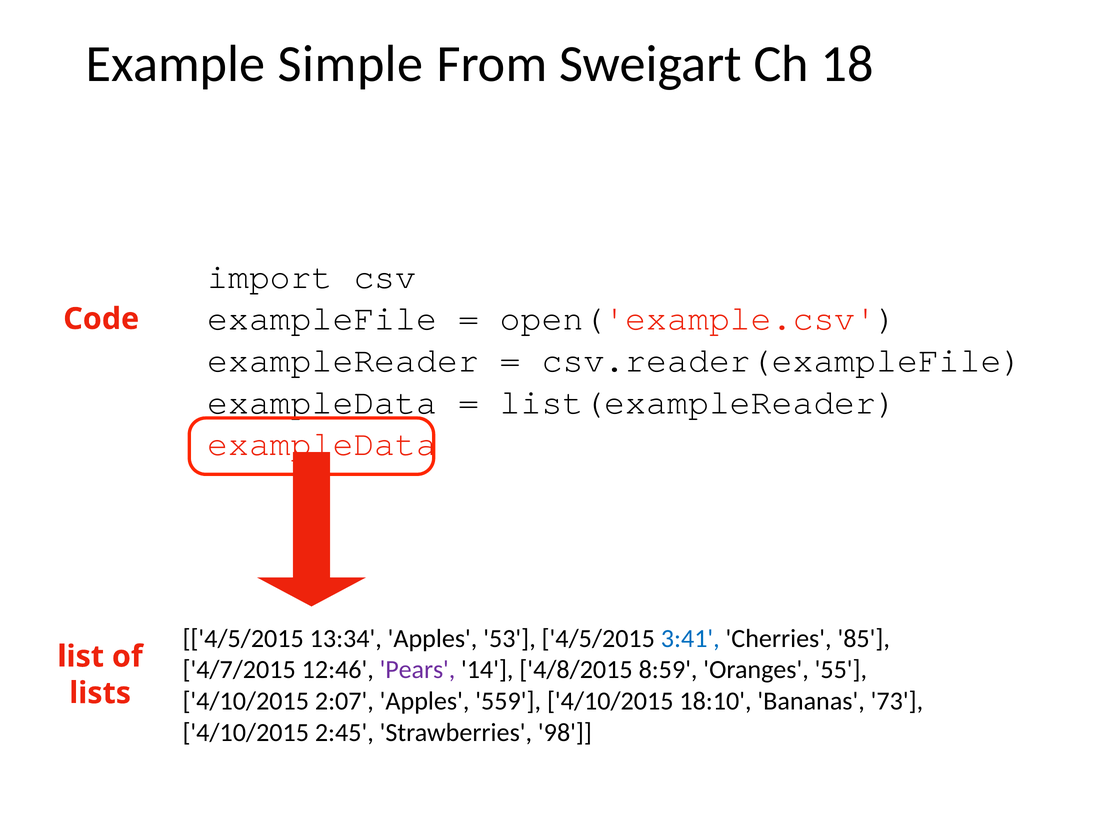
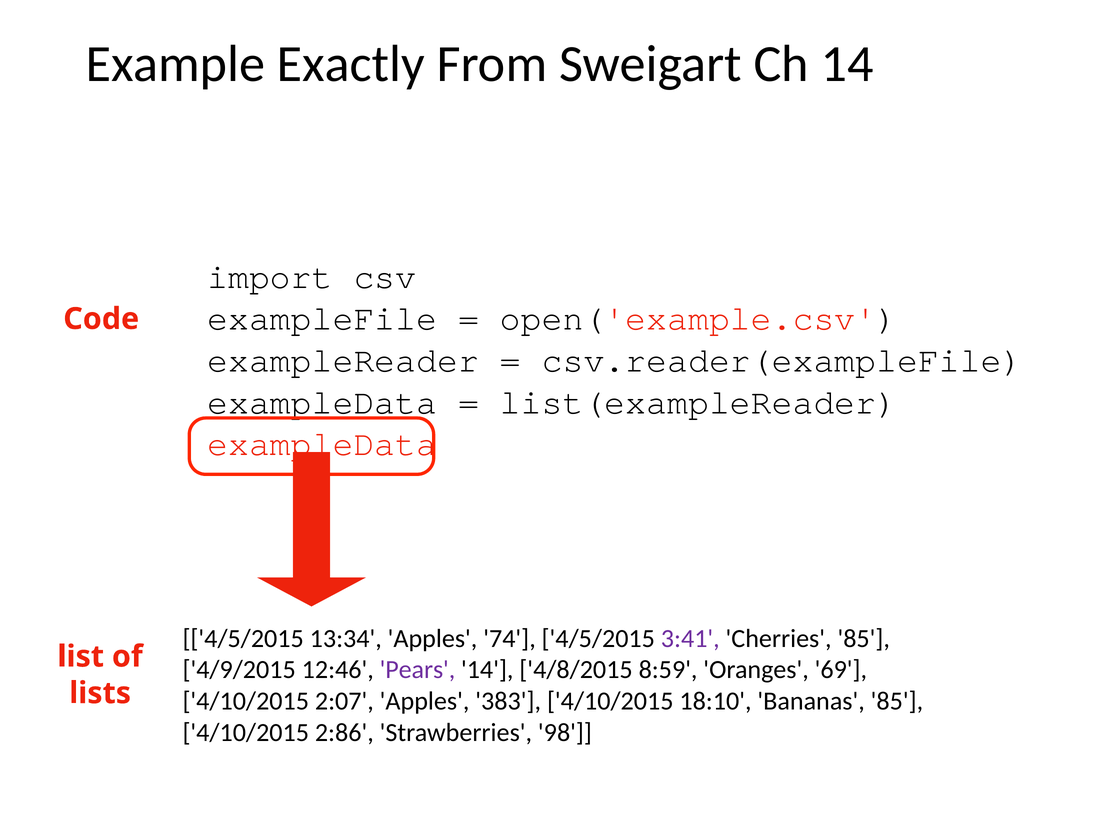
Simple: Simple -> Exactly (351, 64)
Ch 18: 18 -> 14 (847, 64)
53: 53 -> 74 (510, 638)
3:41 colour: blue -> purple (690, 638)
4/7/2015: 4/7/2015 -> 4/9/2015 (239, 669)
55: 55 -> 69 (841, 669)
559: 559 -> 383 (508, 701)
Bananas 73: 73 -> 85 (897, 701)
2:45: 2:45 -> 2:86 (344, 732)
